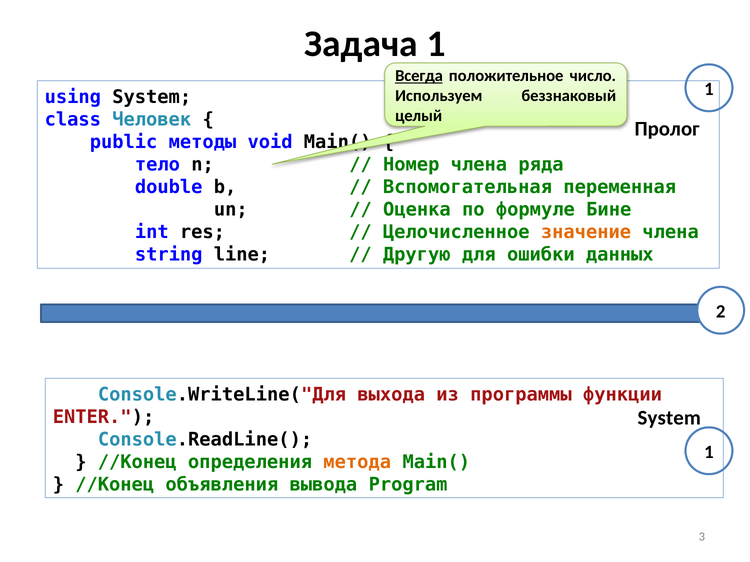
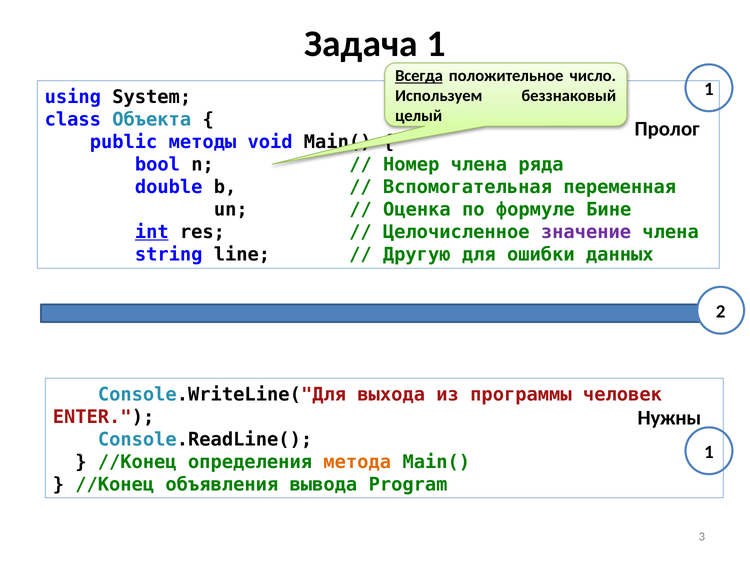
Человек: Человек -> Объекта (152, 120)
тело: тело -> bool (157, 165)
int underline: none -> present (152, 232)
значение colour: orange -> purple (586, 232)
функции: функции -> человек (622, 395)
System: System -> Нужны (669, 418)
